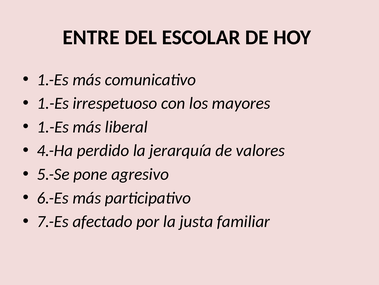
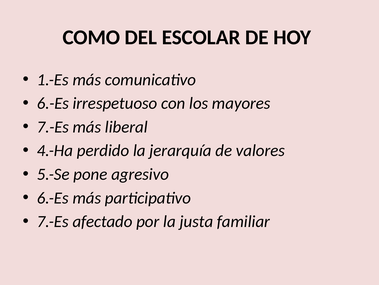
ENTRE: ENTRE -> COMO (91, 37)
1.-Es: 1.-Es -> 6.-Es (53, 103)
1.-Es: 1.-Es -> 7.-Es (53, 127)
